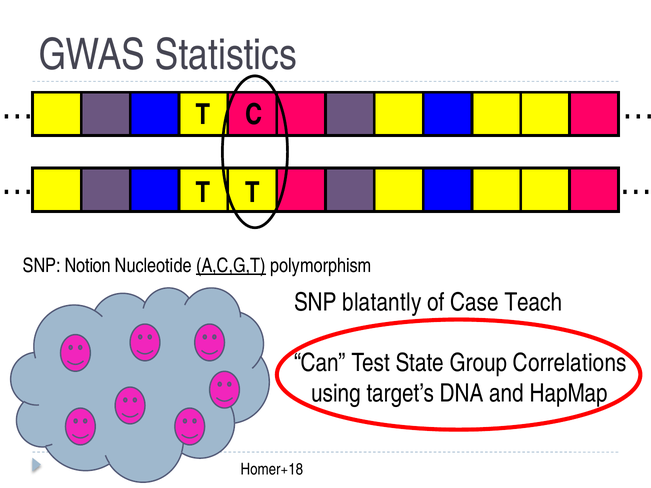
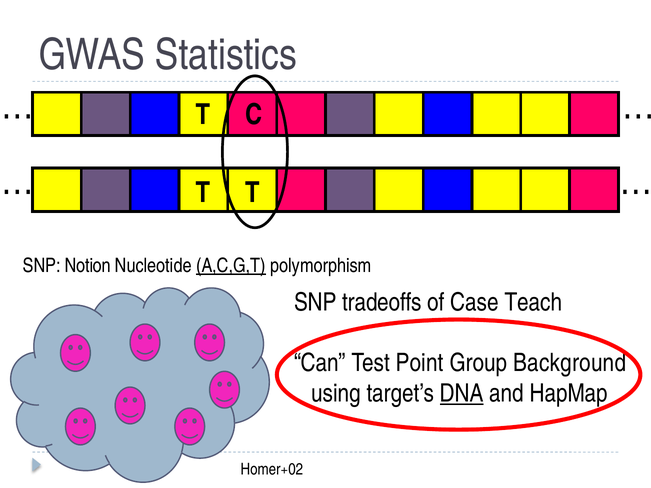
blatantly: blatantly -> tradeoffs (382, 302)
State: State -> Point (420, 363)
Correlations: Correlations -> Background (570, 363)
DNA underline: none -> present (462, 394)
Homer+18: Homer+18 -> Homer+02 (272, 470)
